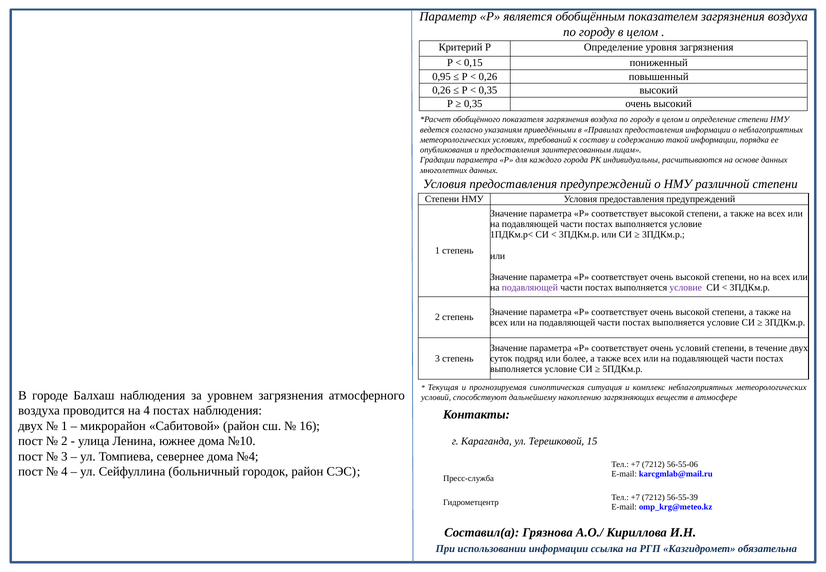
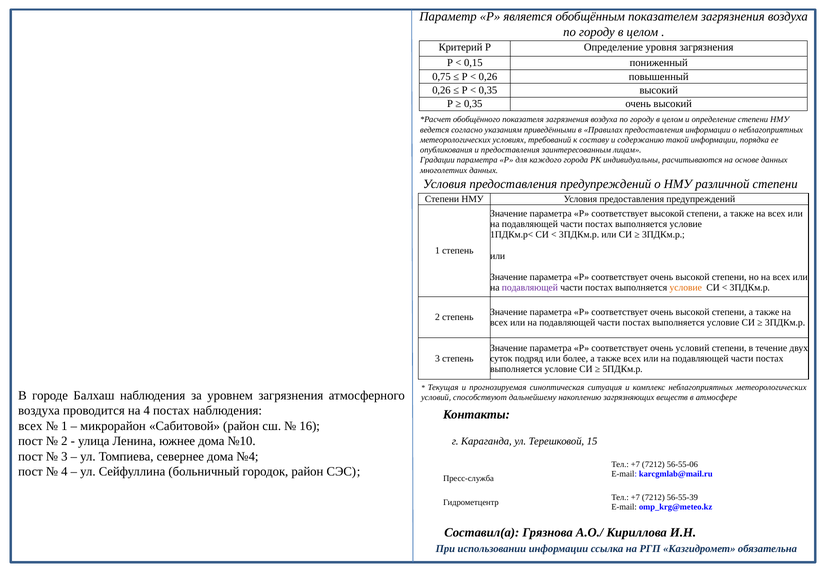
0,95: 0,95 -> 0,75 (441, 77)
условие colour: purple -> orange (686, 288)
двух: двух -> всех (30, 426)
